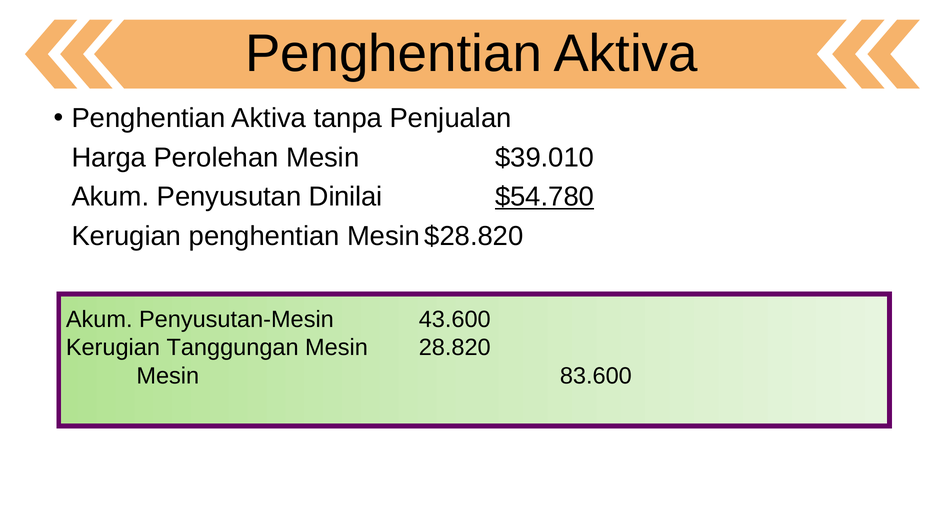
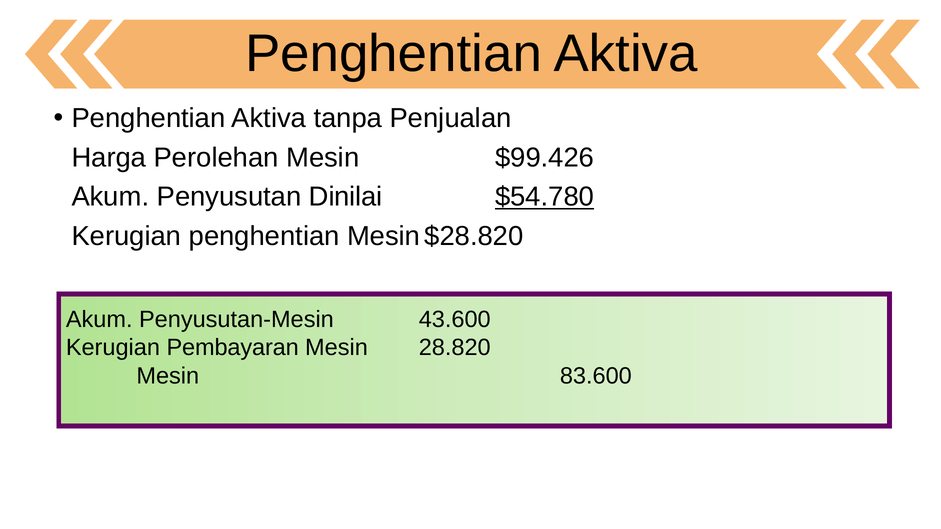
$39.010: $39.010 -> $99.426 (545, 158)
Tanggungan: Tanggungan -> Pembayaran (233, 348)
